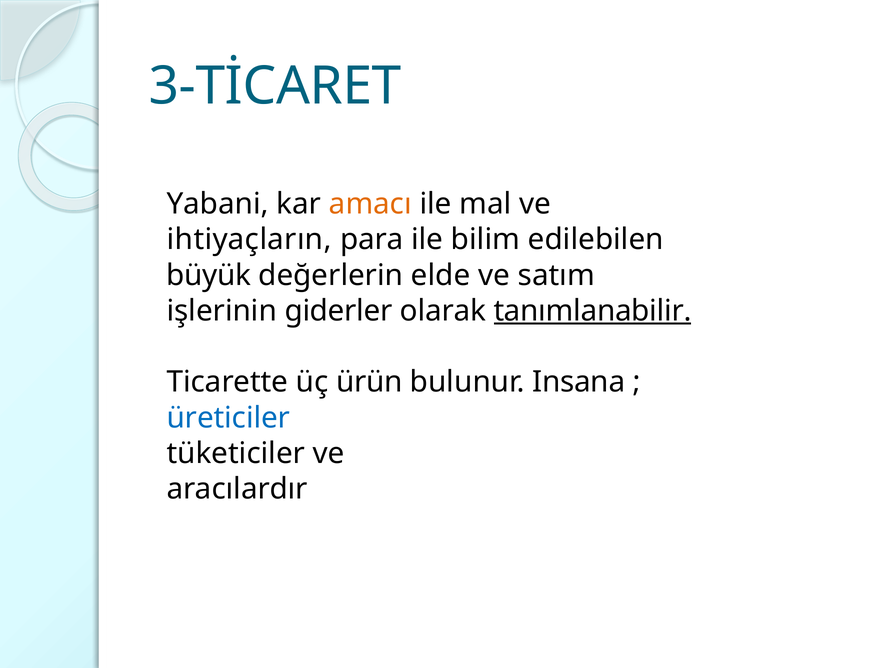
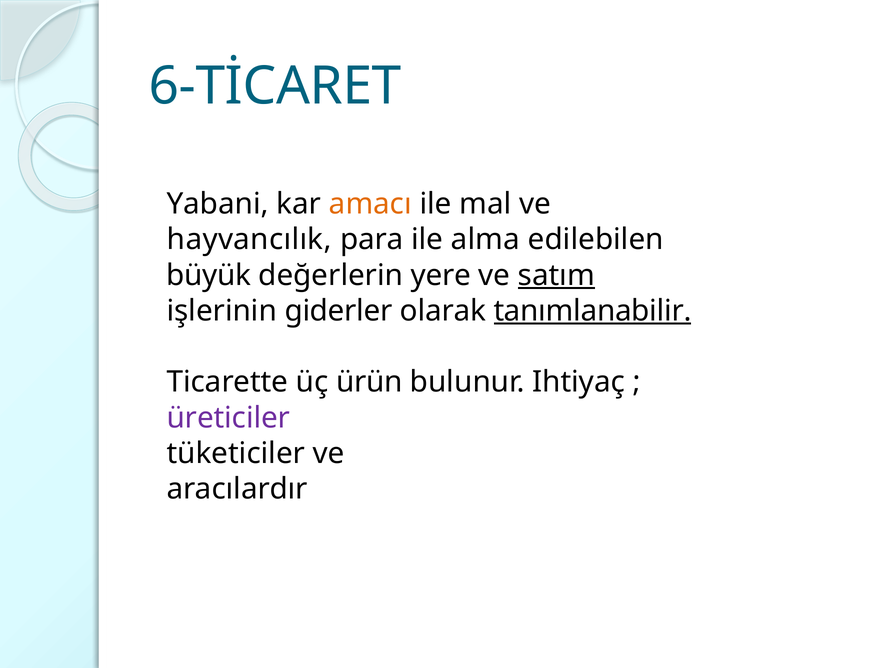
3-TİCARET: 3-TİCARET -> 6-TİCARET (275, 86)
ihtiyaçların: ihtiyaçların -> hayvancılık (249, 240)
bilim: bilim -> alma (485, 240)
elde: elde -> yere (441, 275)
satım underline: none -> present (556, 275)
Insana: Insana -> Ihtiyaç (579, 382)
üreticiler colour: blue -> purple (228, 418)
